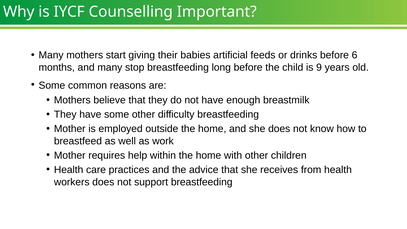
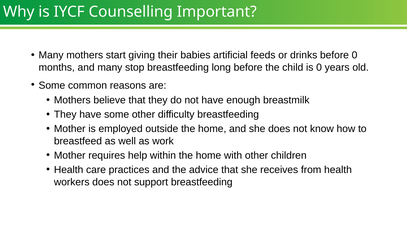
before 6: 6 -> 0 (355, 55)
is 9: 9 -> 0 (319, 67)
